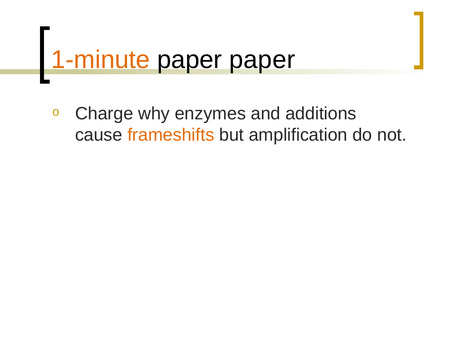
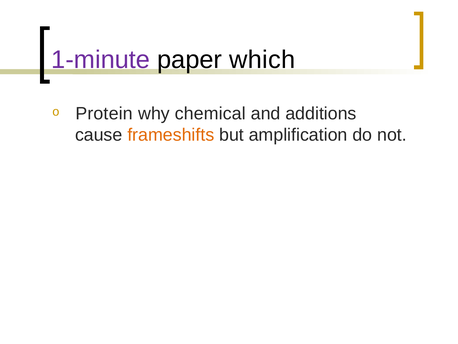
1-minute colour: orange -> purple (101, 60)
paper paper: paper -> which (262, 60)
Charge: Charge -> Protein (104, 113)
enzymes: enzymes -> chemical (210, 113)
